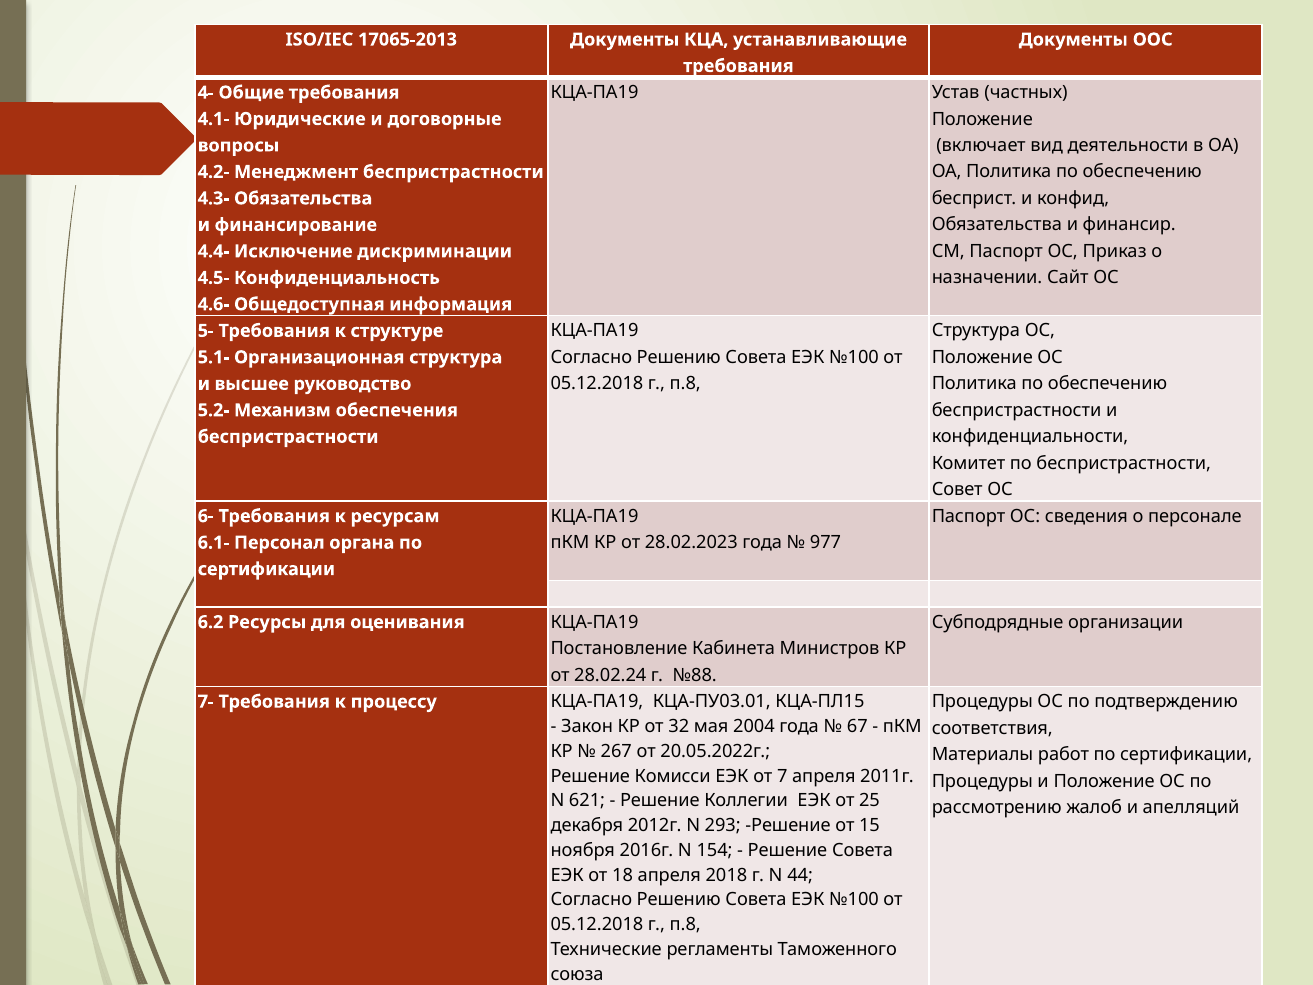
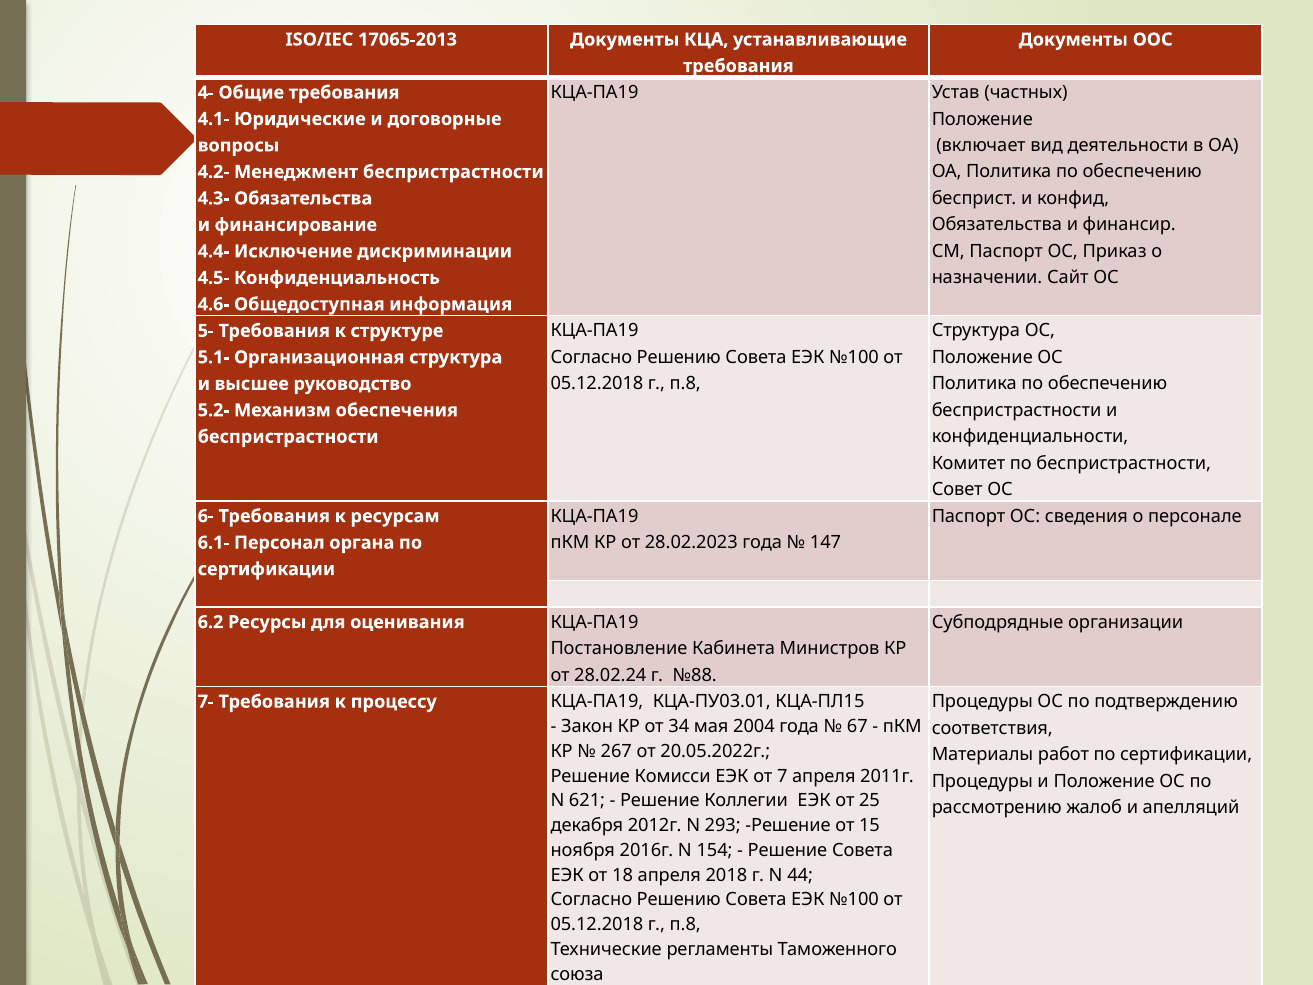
977: 977 -> 147 (826, 543)
32: 32 -> 34 (679, 726)
